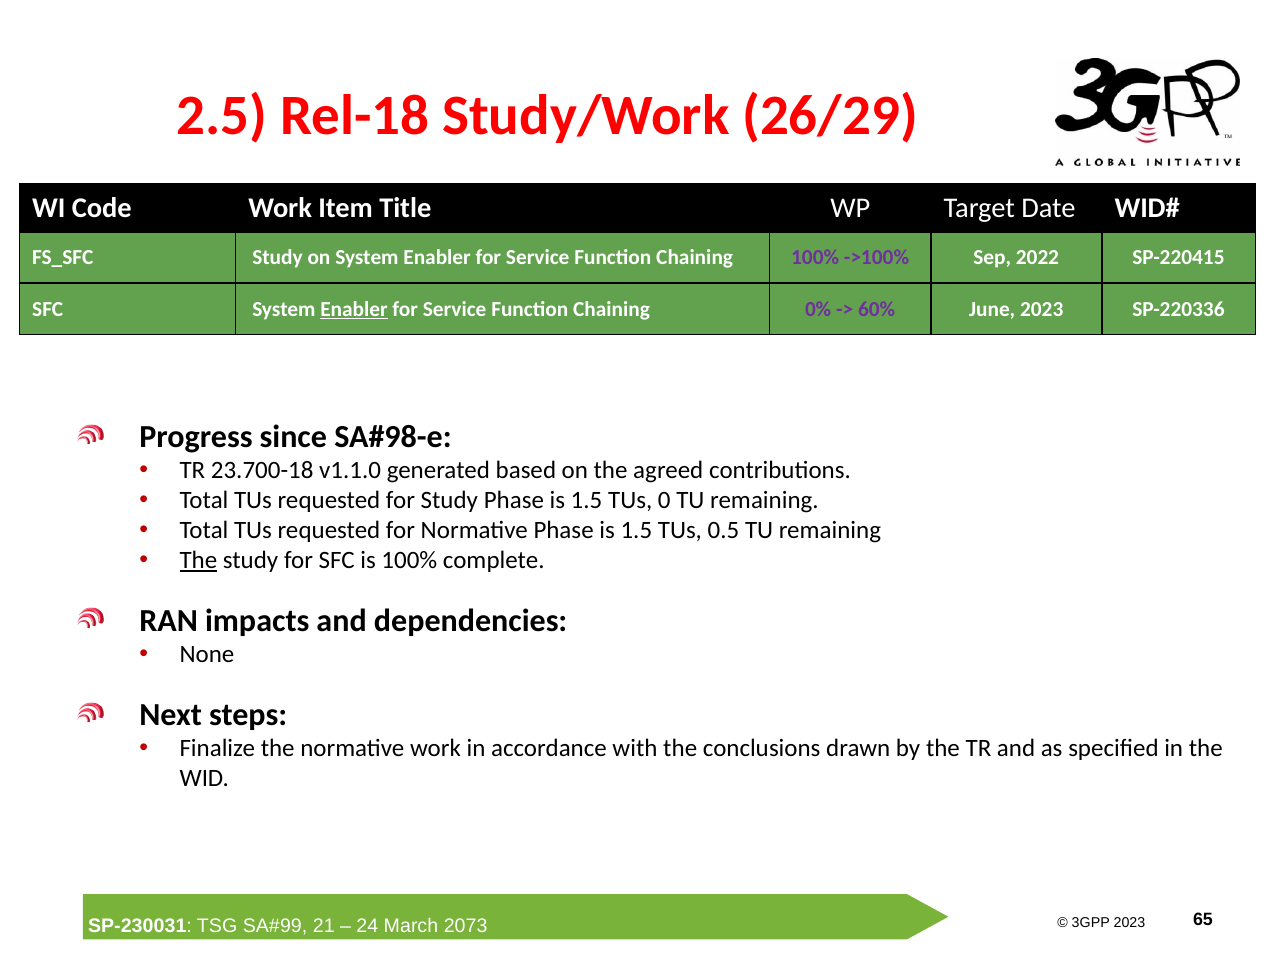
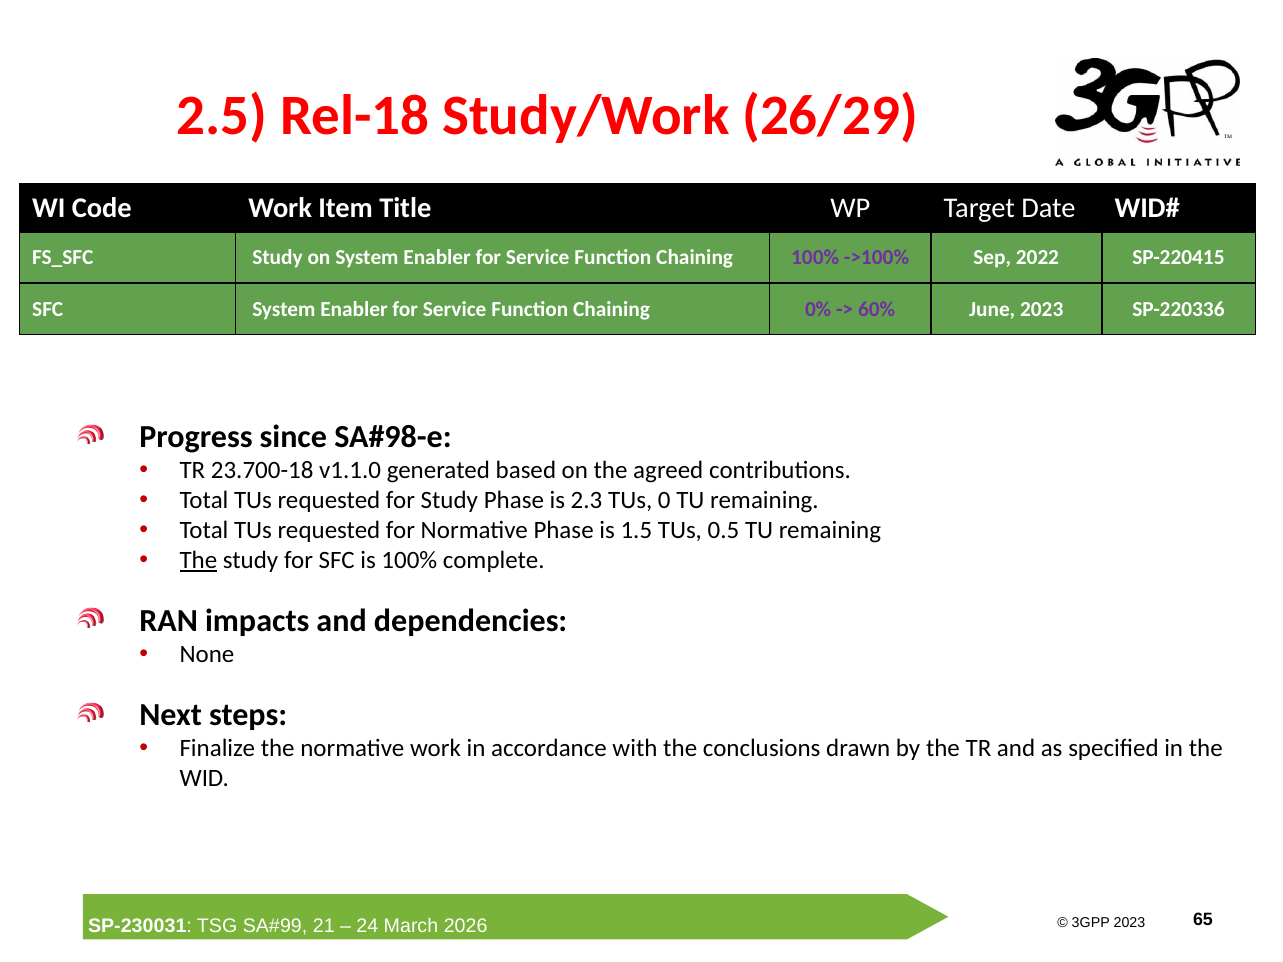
Enabler underline: present -> none (354, 309)
Study Phase is 1.5: 1.5 -> 2.3 (587, 500)
2073: 2073 -> 2026 (466, 926)
